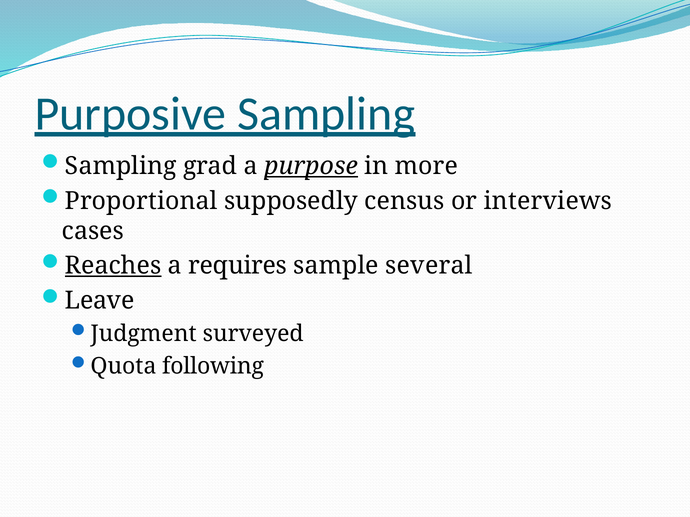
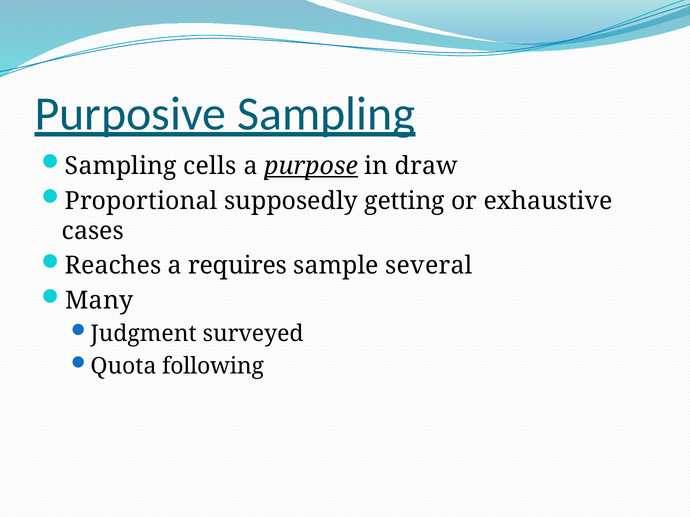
grad: grad -> cells (210, 166)
more: more -> draw (426, 166)
census: census -> getting (405, 201)
interviews: interviews -> exhaustive (548, 201)
Reaches underline: present -> none (113, 266)
Leave: Leave -> Many (99, 301)
